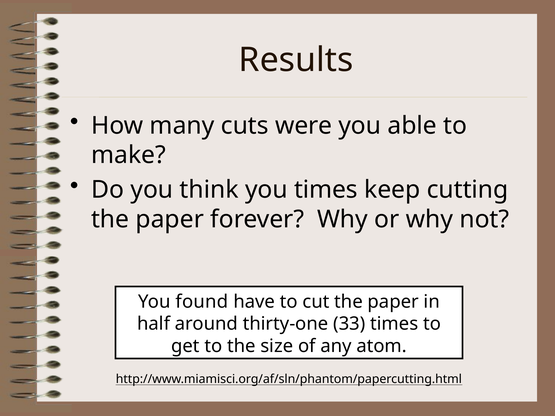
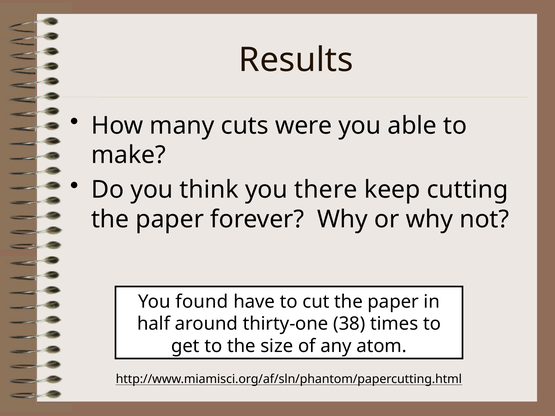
you times: times -> there (326, 190)
33: 33 -> 38 (349, 324)
